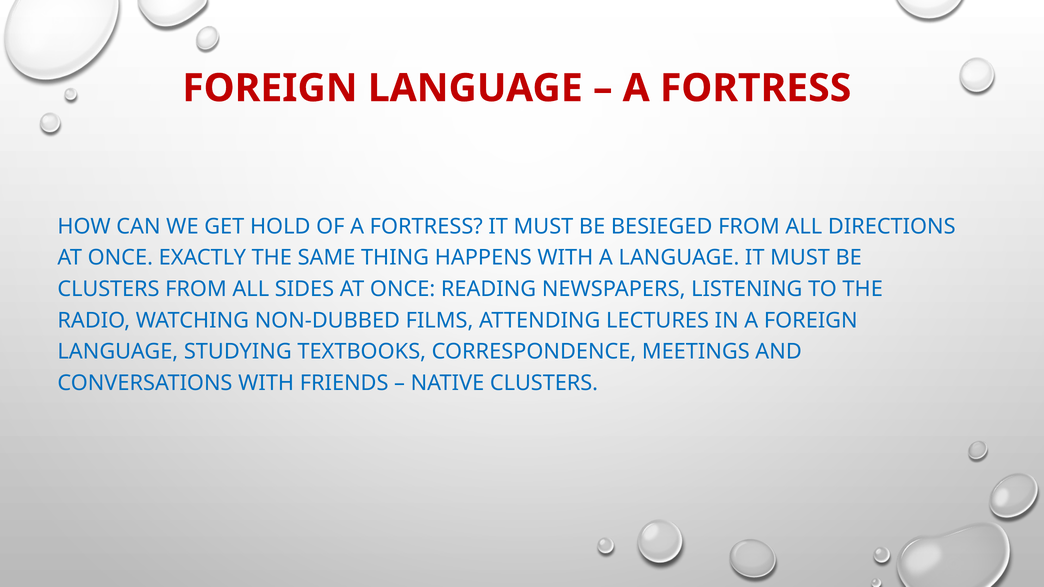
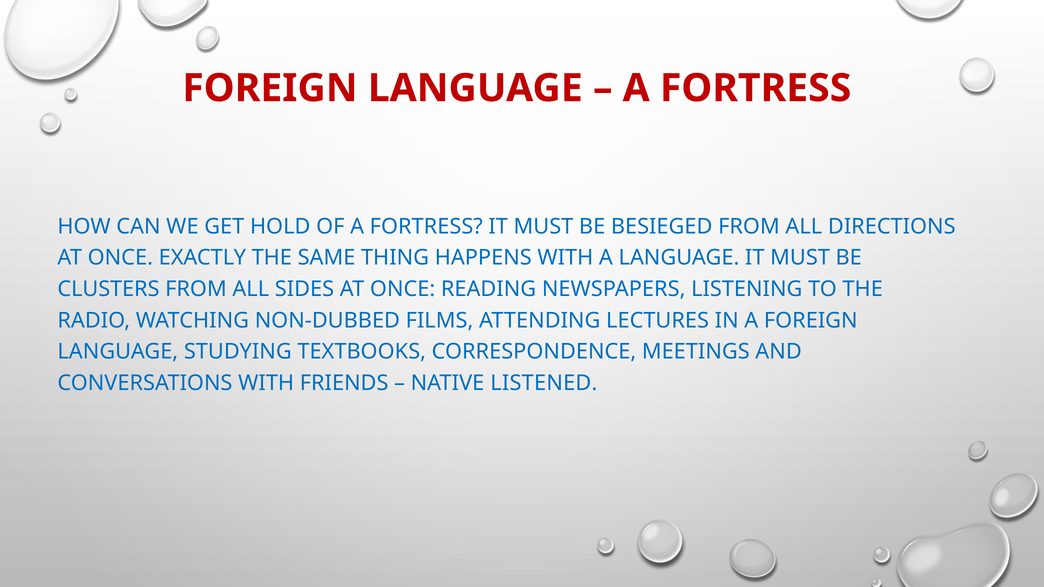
NATIVE CLUSTERS: CLUSTERS -> LISTENED (544, 383)
